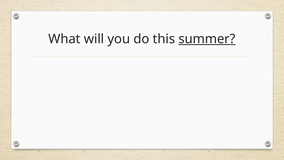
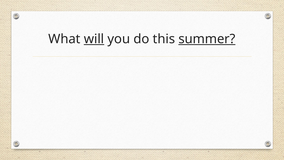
will underline: none -> present (94, 39)
